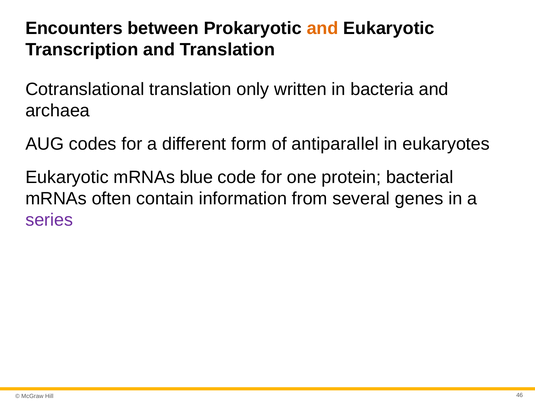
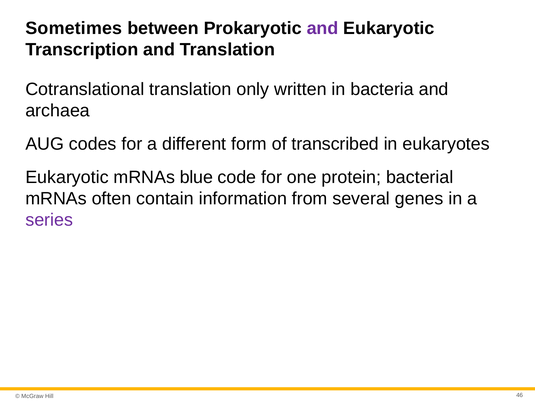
Encounters: Encounters -> Sometimes (74, 28)
and colour: orange -> purple (323, 28)
antiparallel: antiparallel -> transcribed (335, 144)
